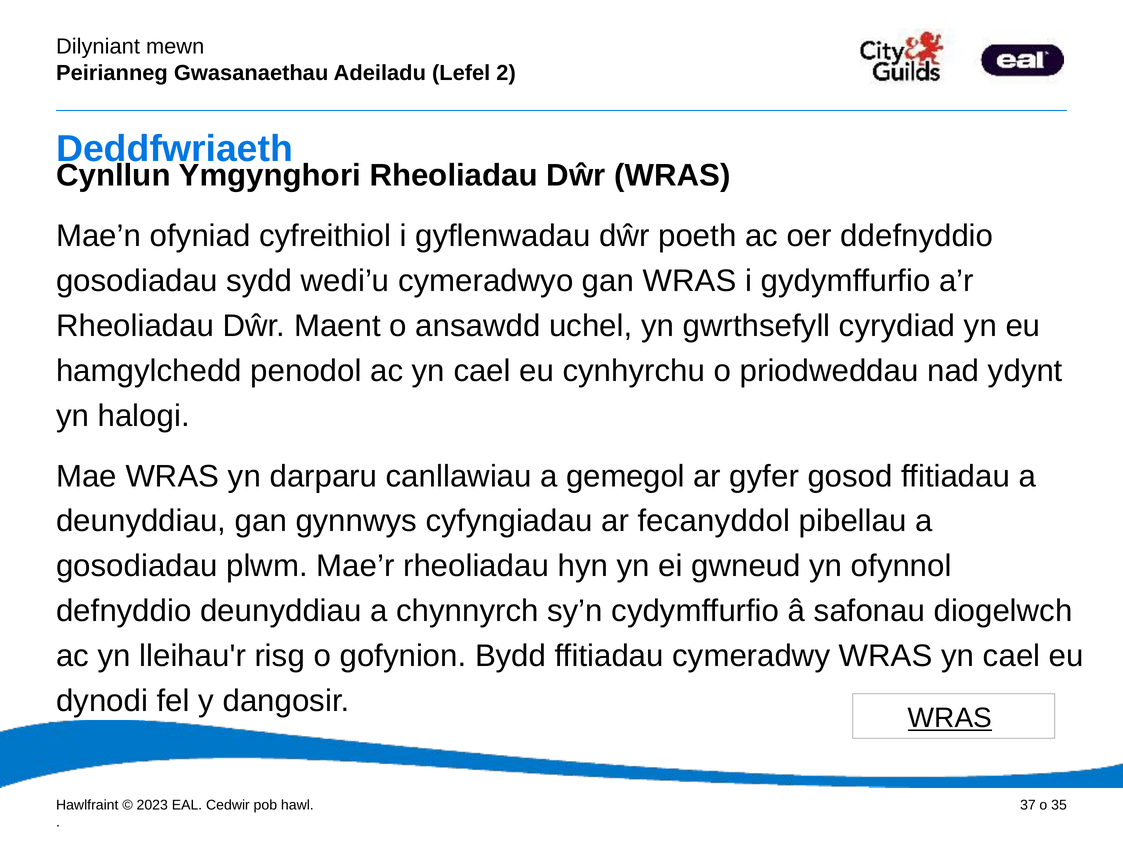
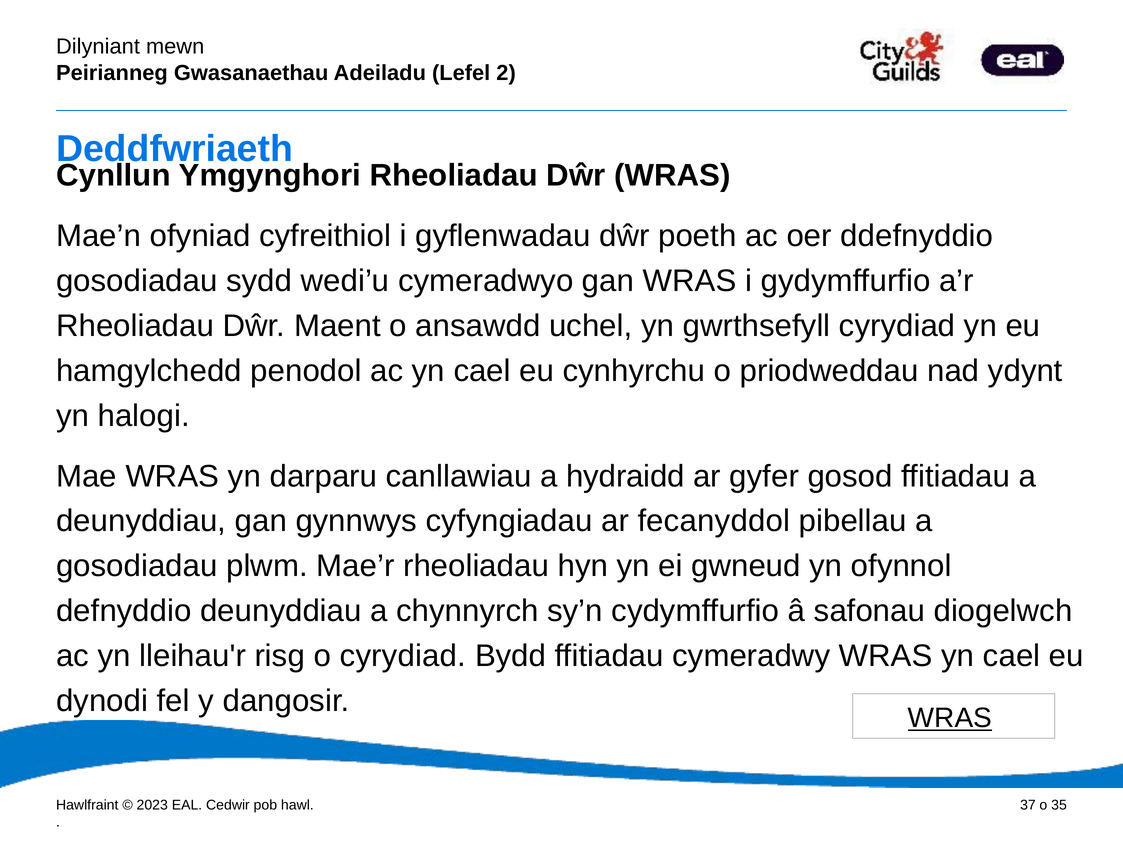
gemegol: gemegol -> hydraidd (625, 476)
o gofynion: gofynion -> cyrydiad (403, 656)
